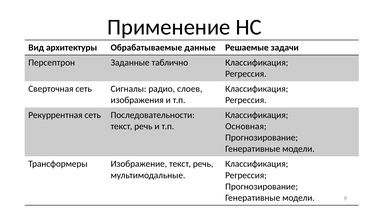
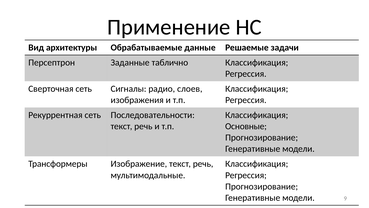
Основная: Основная -> Основные (246, 126)
